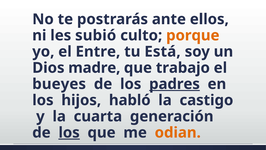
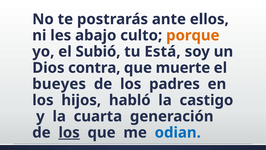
subió: subió -> abajo (96, 35)
Entre: Entre -> Subió (98, 51)
madre: madre -> contra (94, 68)
trabajo: trabajo -> muerte (183, 68)
padres underline: present -> none (174, 84)
odian colour: orange -> blue (178, 132)
